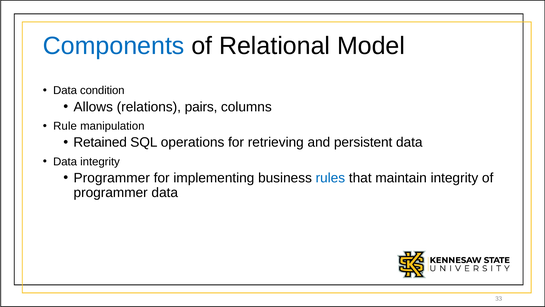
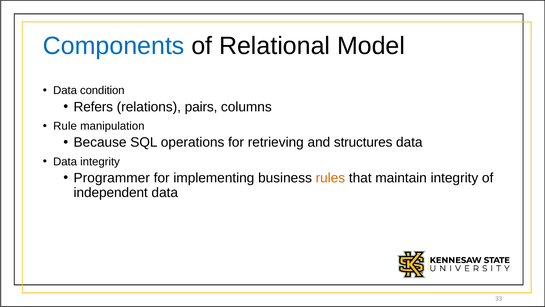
Allows: Allows -> Refers (93, 107)
Retained: Retained -> Because (100, 142)
persistent: persistent -> structures (363, 142)
rules colour: blue -> orange (330, 178)
programmer: programmer -> independent (111, 192)
